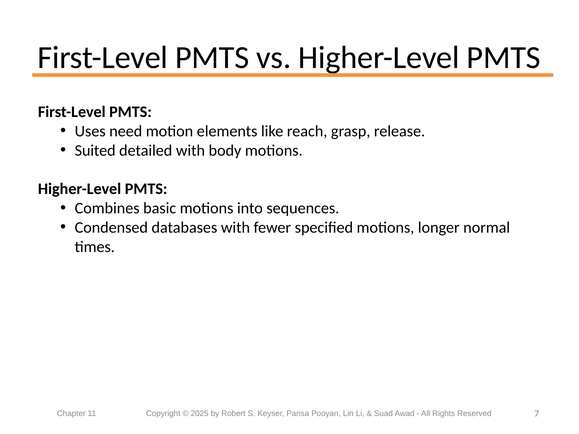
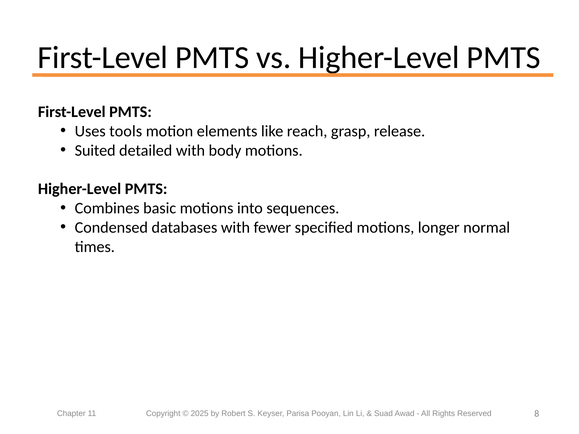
need: need -> tools (126, 131)
7: 7 -> 8 (537, 414)
